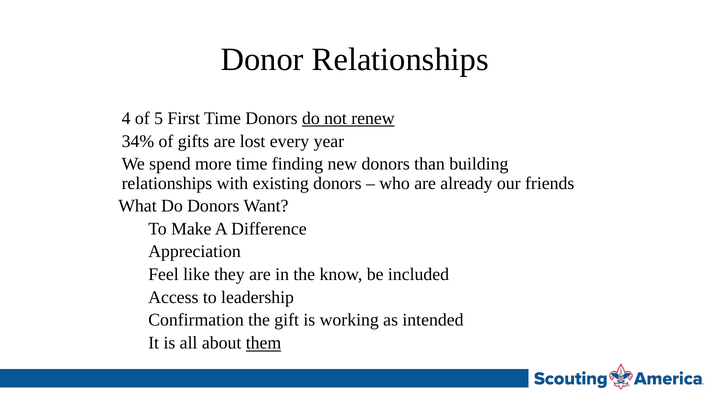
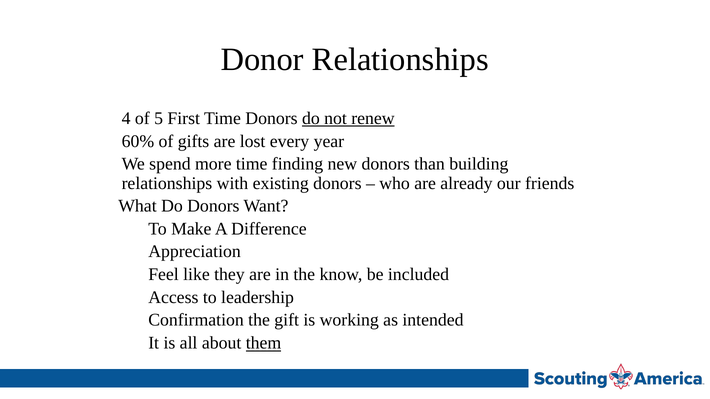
34%: 34% -> 60% (138, 141)
